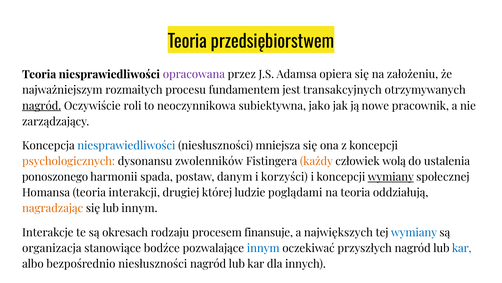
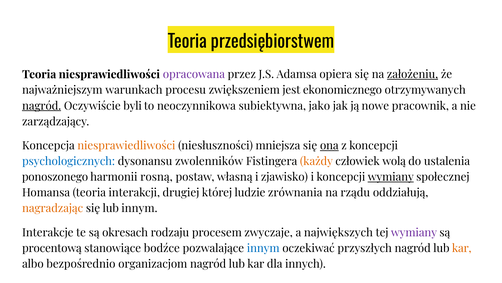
założeniu underline: none -> present (413, 74)
rozmaitych: rozmaitych -> warunkach (134, 90)
fundamentem: fundamentem -> zwiększeniem (244, 90)
transakcyjnych: transakcyjnych -> ekonomicznego (342, 90)
roli: roli -> byli (133, 106)
niesprawiedliwości colour: blue -> orange (126, 145)
ona underline: none -> present (329, 145)
psychologicznych colour: orange -> blue (69, 161)
spada: spada -> rosną (157, 177)
danym: danym -> własną (235, 177)
korzyści: korzyści -> zjawisko (284, 177)
poglądami: poglądami -> zrównania (295, 192)
na teoria: teoria -> rządu (355, 192)
finansuje: finansuje -> zwyczaje (269, 232)
wymiany colour: blue -> purple (414, 232)
organizacja: organizacja -> procentową (52, 248)
kar colour: blue -> orange (462, 248)
bezpośrednio niesłuszności: niesłuszności -> organizacjom (153, 263)
